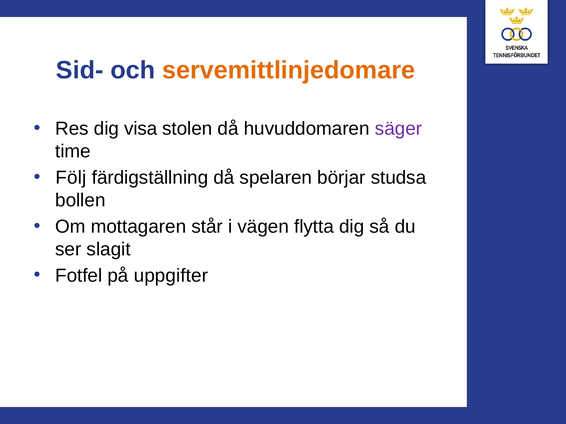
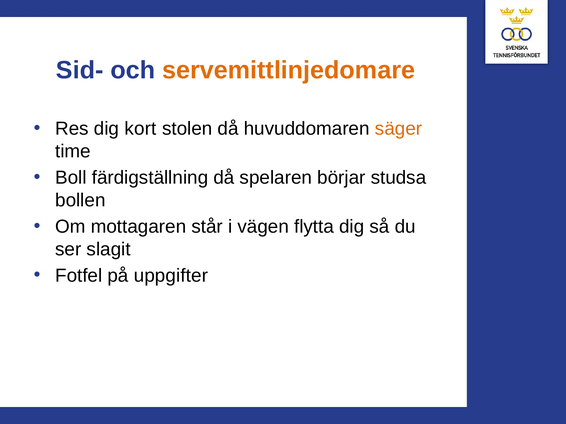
visa: visa -> kort (141, 129)
säger colour: purple -> orange (399, 129)
Följ: Följ -> Boll (71, 178)
